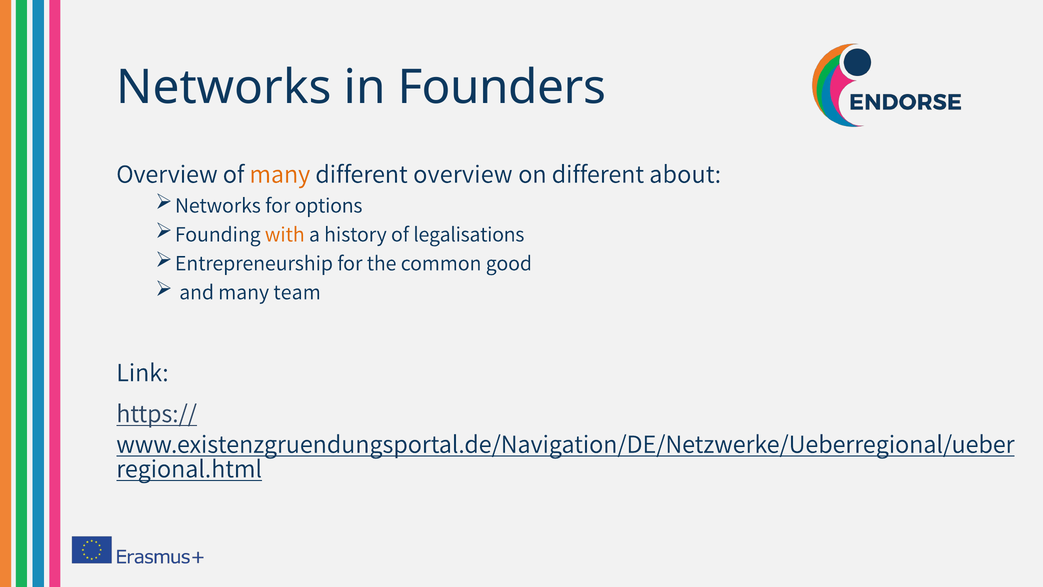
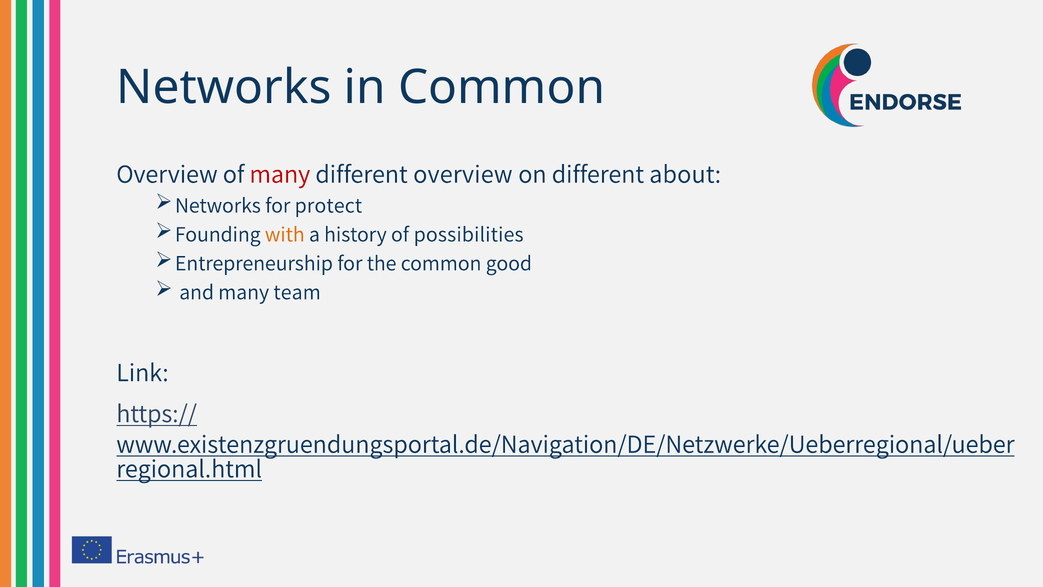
in Founders: Founders -> Common (502, 88)
many colour: orange -> red (280, 174)
options: options -> protect (328, 205)
legalisations: legalisations -> possibilities (469, 234)
